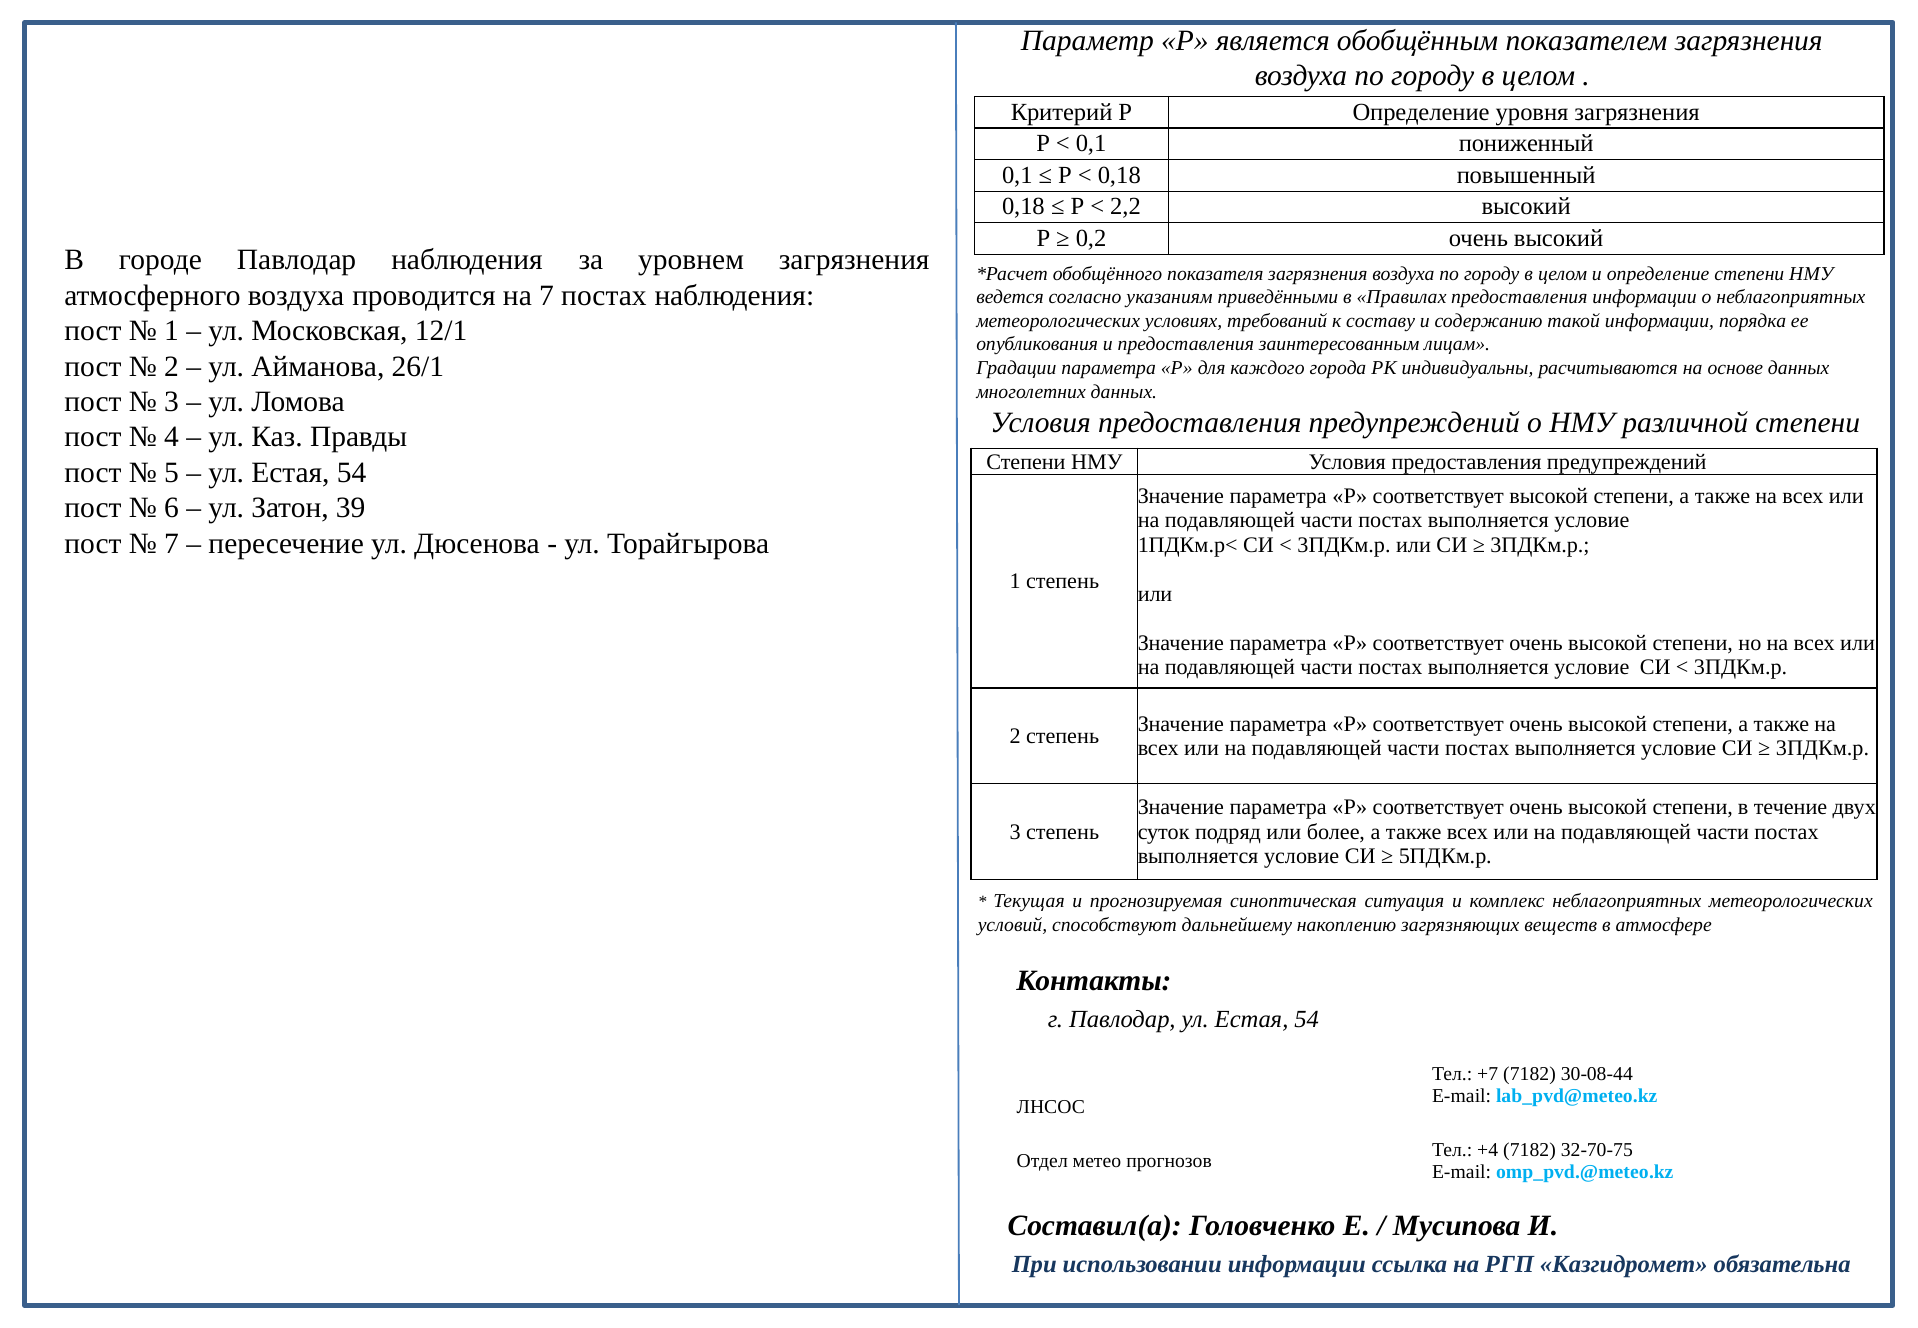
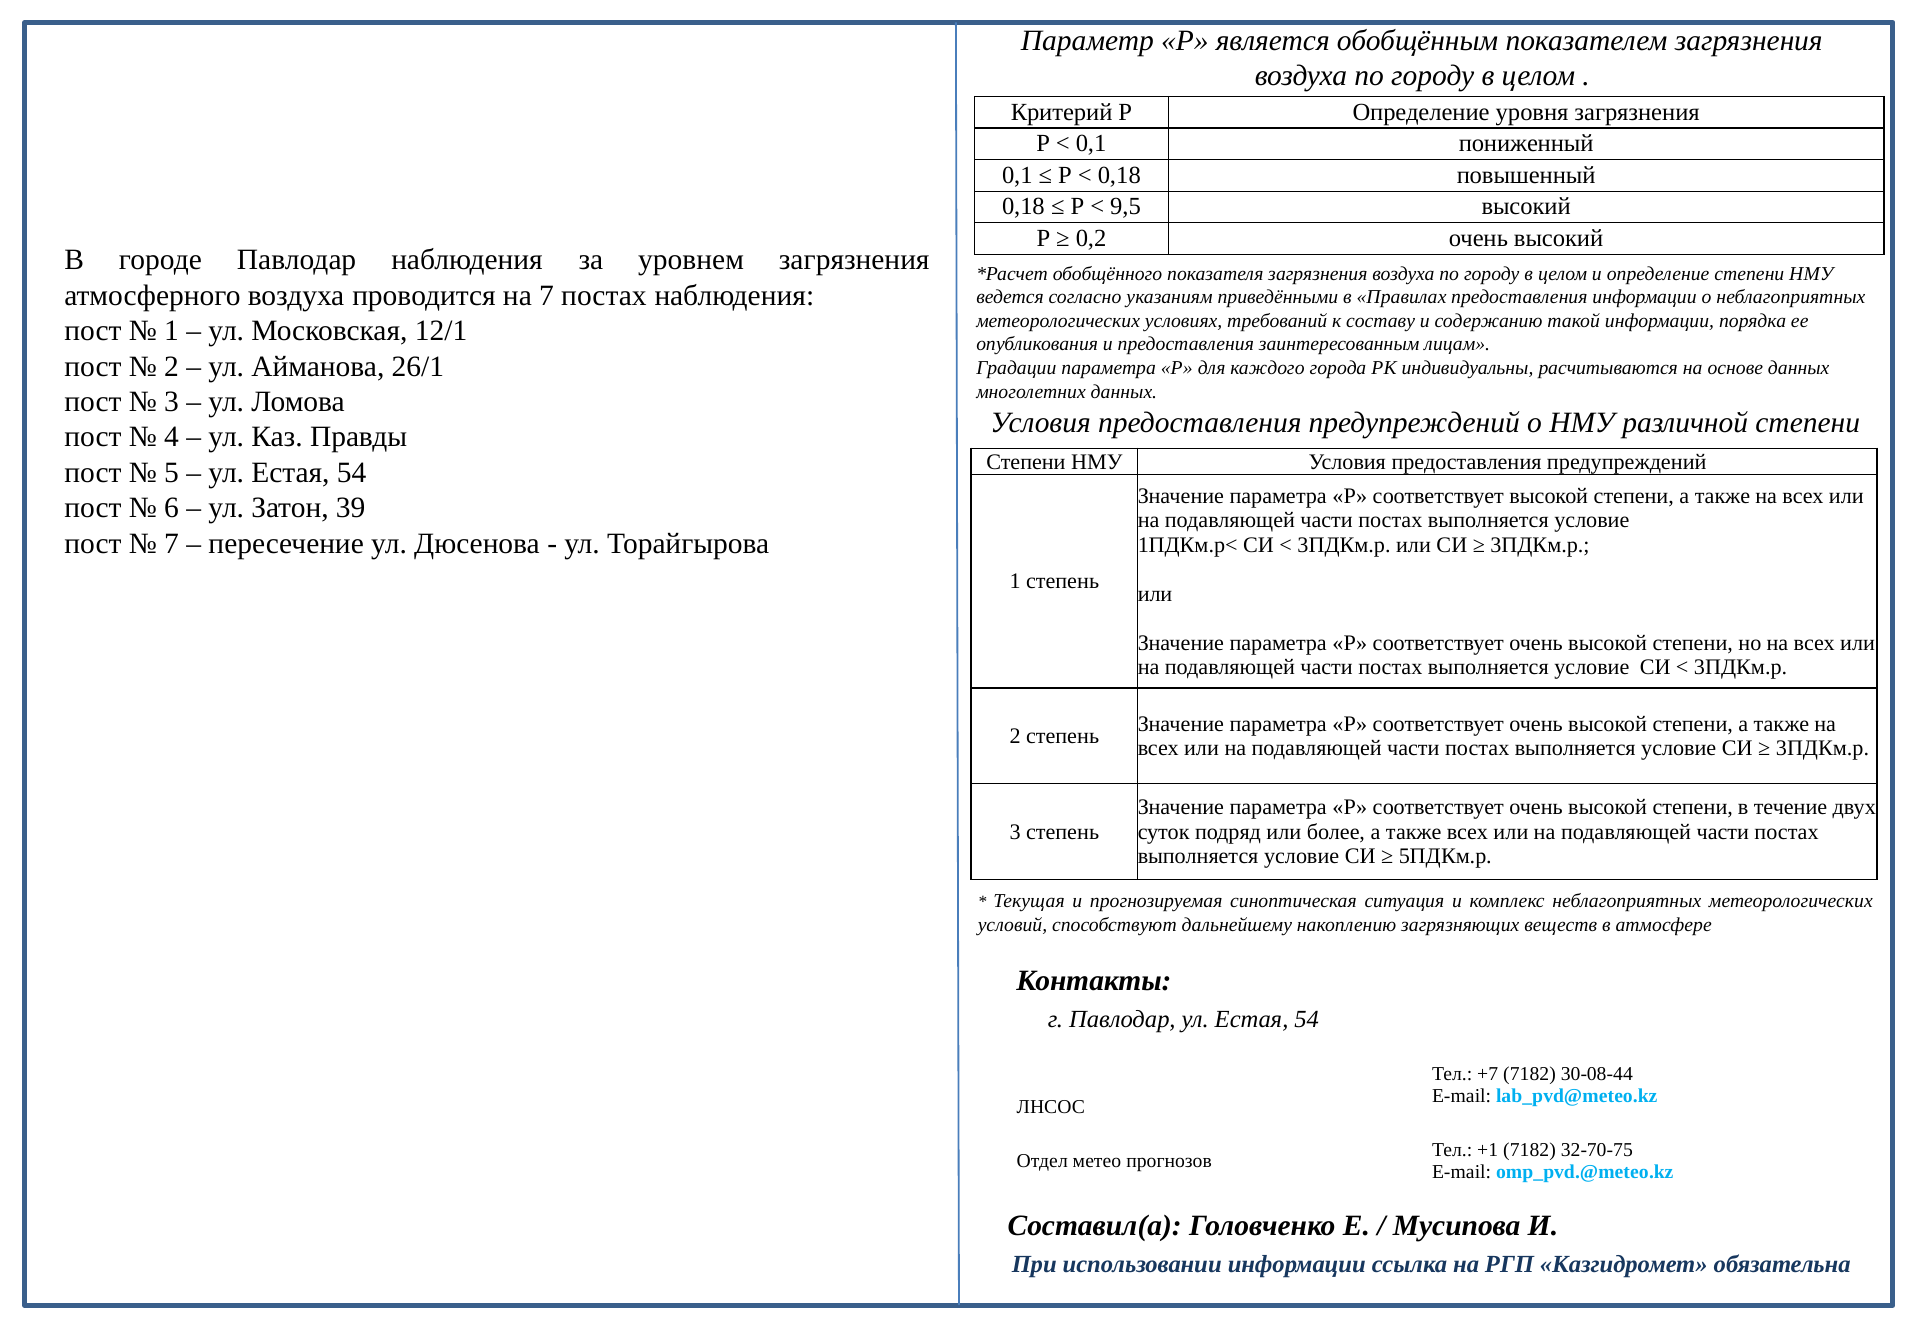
2,2: 2,2 -> 9,5 (1125, 207)
+4: +4 -> +1 (1488, 1150)
